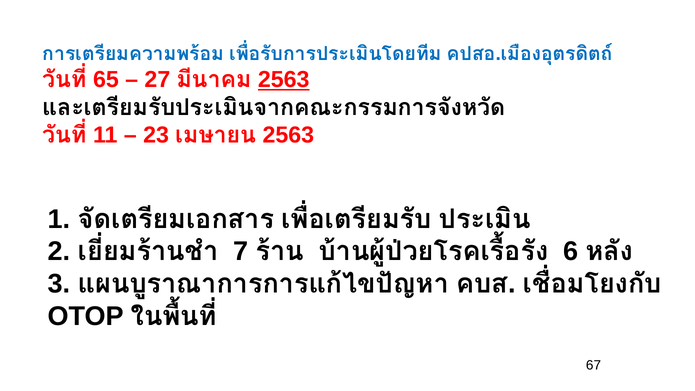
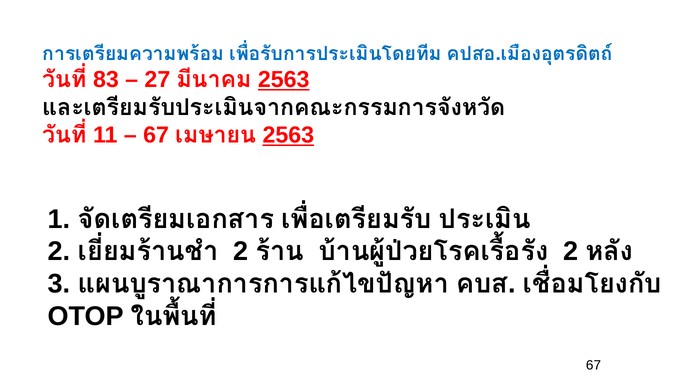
65: 65 -> 83 (106, 80)
23: 23 -> 67 (156, 135)
2563 underline: none -> present (288, 135)
7: 7 -> 2 (241, 252)
6: 6 -> 2 (571, 252)
